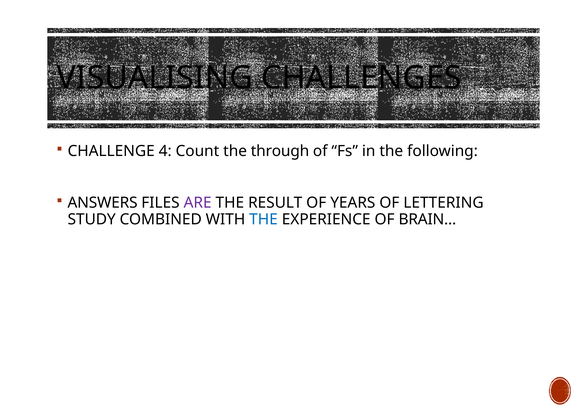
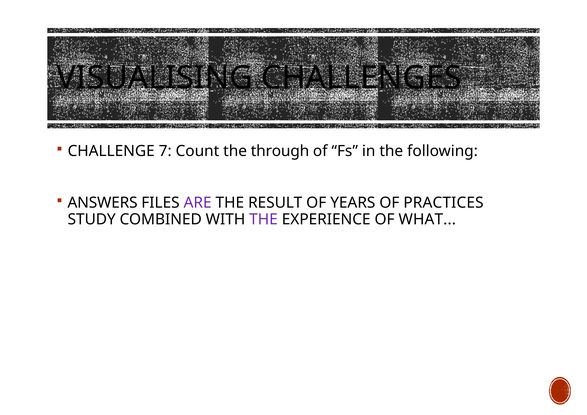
4: 4 -> 7 (165, 151)
LETTERING: LETTERING -> PRACTICES (443, 203)
THE colour: blue -> purple (264, 220)
BRAIN: BRAIN -> WHAT (427, 220)
